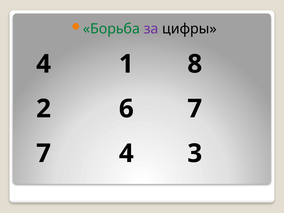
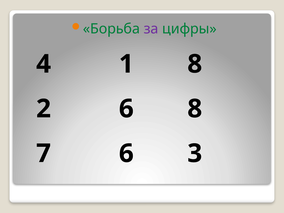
цифры colour: black -> green (189, 29)
6 7: 7 -> 8 (195, 109)
7 4: 4 -> 6 (126, 153)
